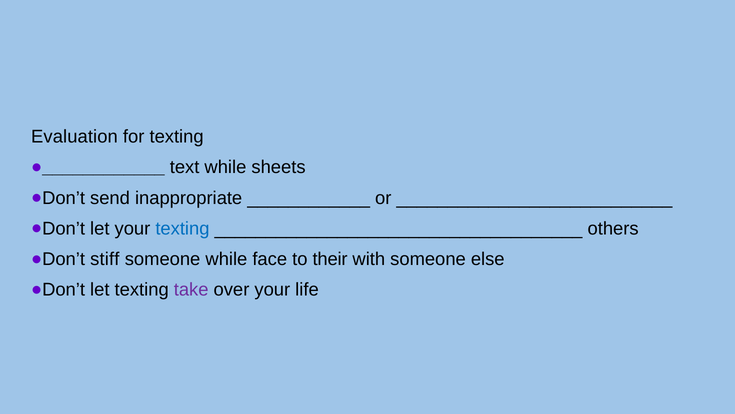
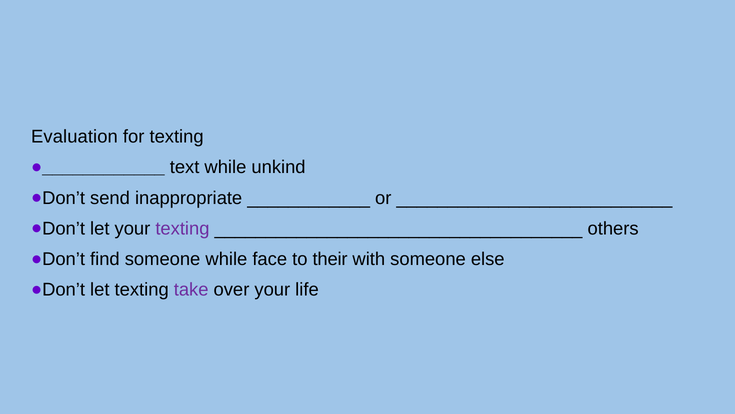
sheets: sheets -> unkind (279, 167)
texting colour: blue -> purple (182, 228)
stiff: stiff -> find (105, 259)
